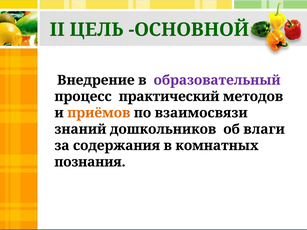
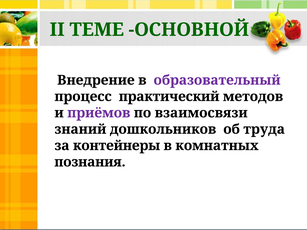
ЦЕЛЬ: ЦЕЛЬ -> ТЕМЕ (97, 30)
приёмов colour: orange -> purple (99, 113)
влаги: влаги -> труда (264, 129)
содержания: содержания -> контейнеры (117, 146)
